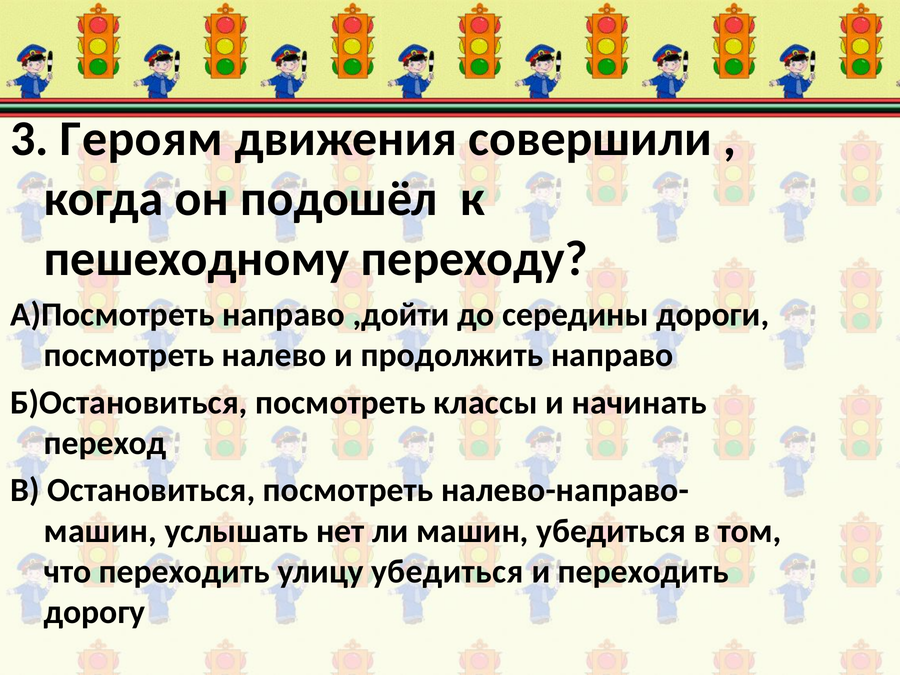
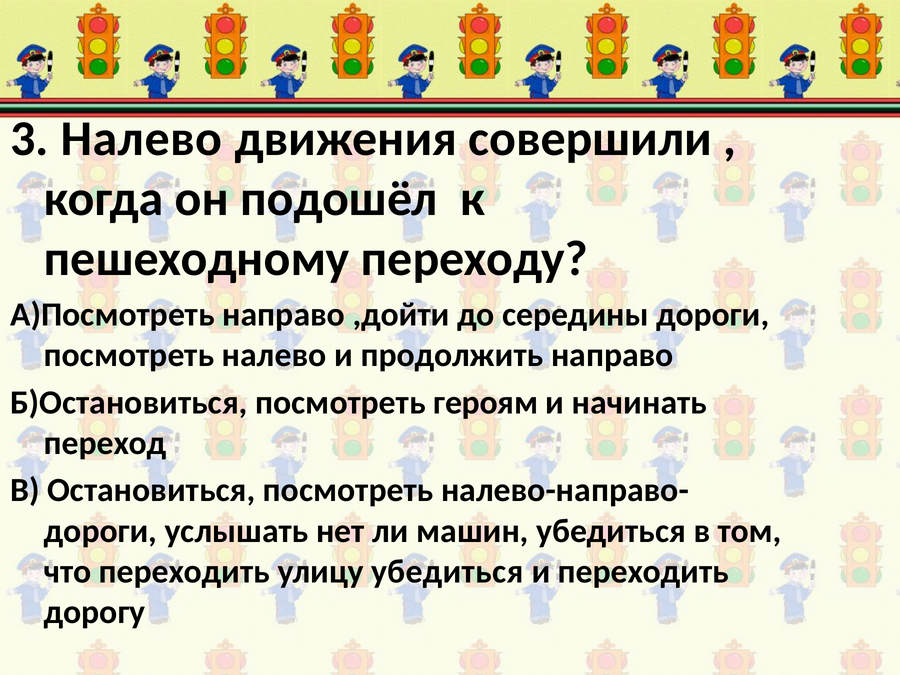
3 Героям: Героям -> Налево (141, 139)
классы: классы -> героям (486, 403)
машин: машин -> дороги (100, 531)
